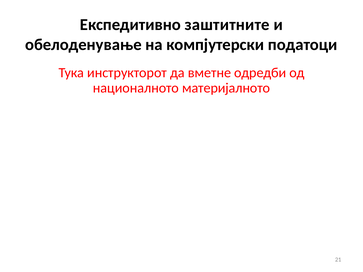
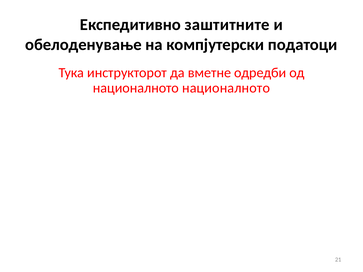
националното материјалното: материјалното -> националното (226, 88)
